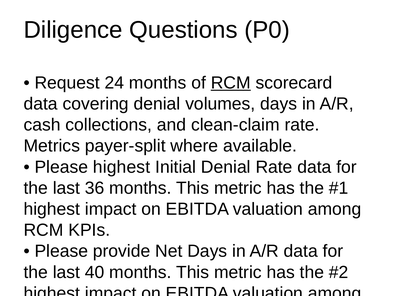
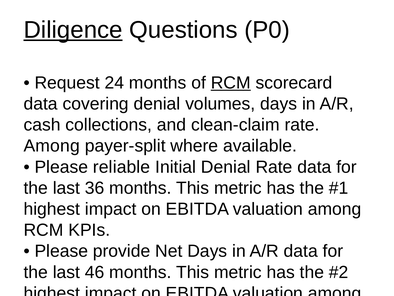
Diligence underline: none -> present (73, 30)
Metrics: Metrics -> Among (52, 146)
Please highest: highest -> reliable (122, 167)
40: 40 -> 46 (95, 272)
